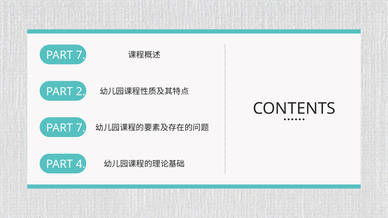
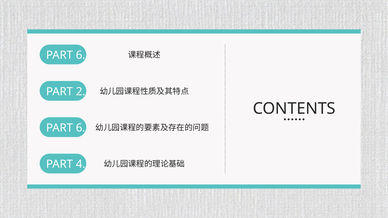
7: 7 -> 6 (81, 55)
7: 7 -> 6 (81, 128)
